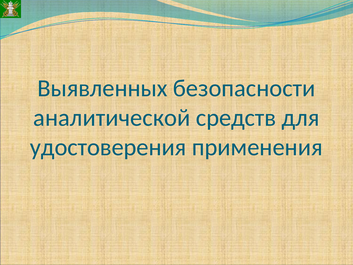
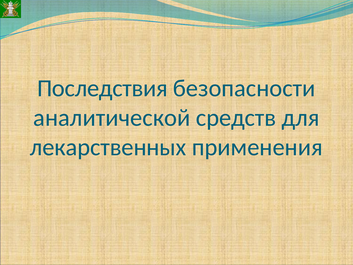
Выявленных: Выявленных -> Последствия (102, 88)
удостоверения: удостоверения -> лекарственных (108, 147)
